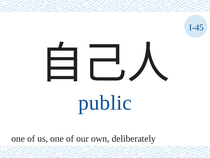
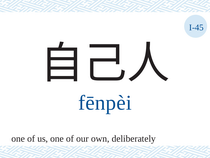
public: public -> fēnpèi (105, 102)
